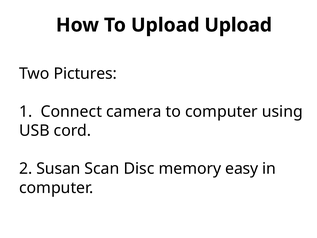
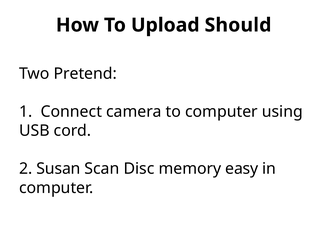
Upload Upload: Upload -> Should (238, 25)
Pictures: Pictures -> Pretend (85, 73)
